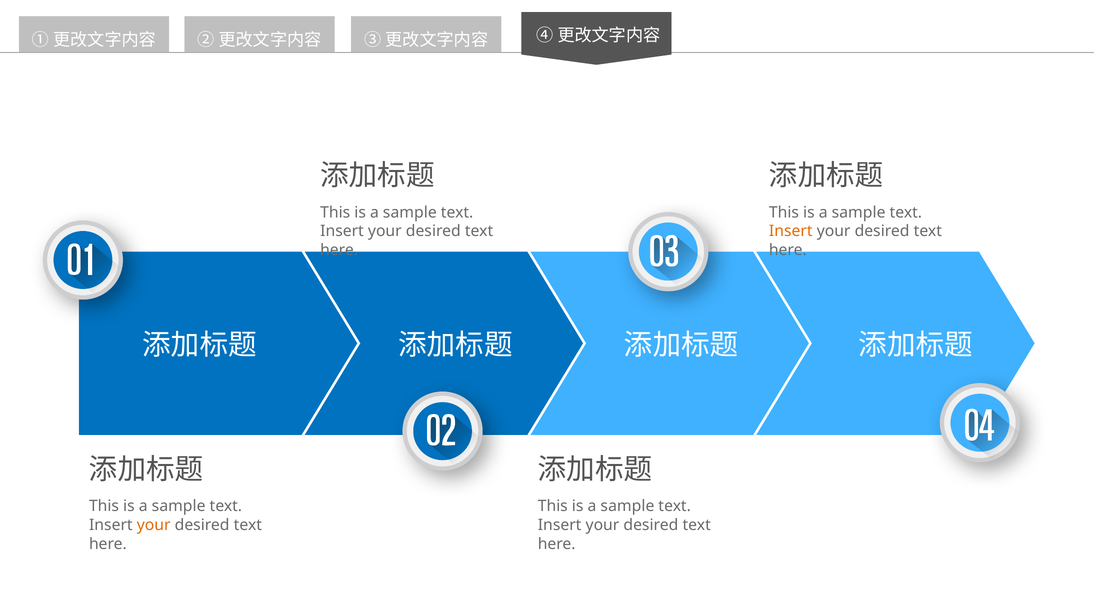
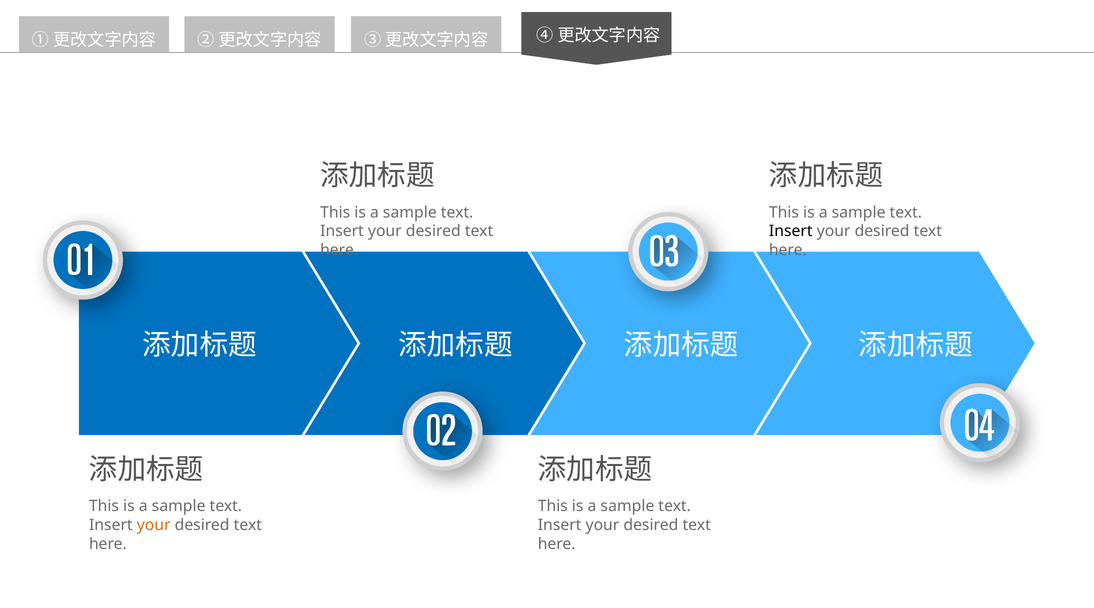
Insert colour: orange -> black (791, 231)
